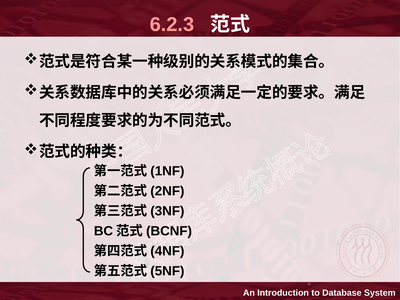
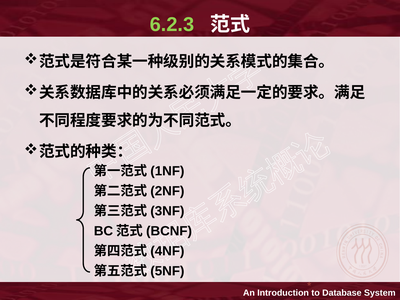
6.2.3 colour: pink -> light green (172, 25)
